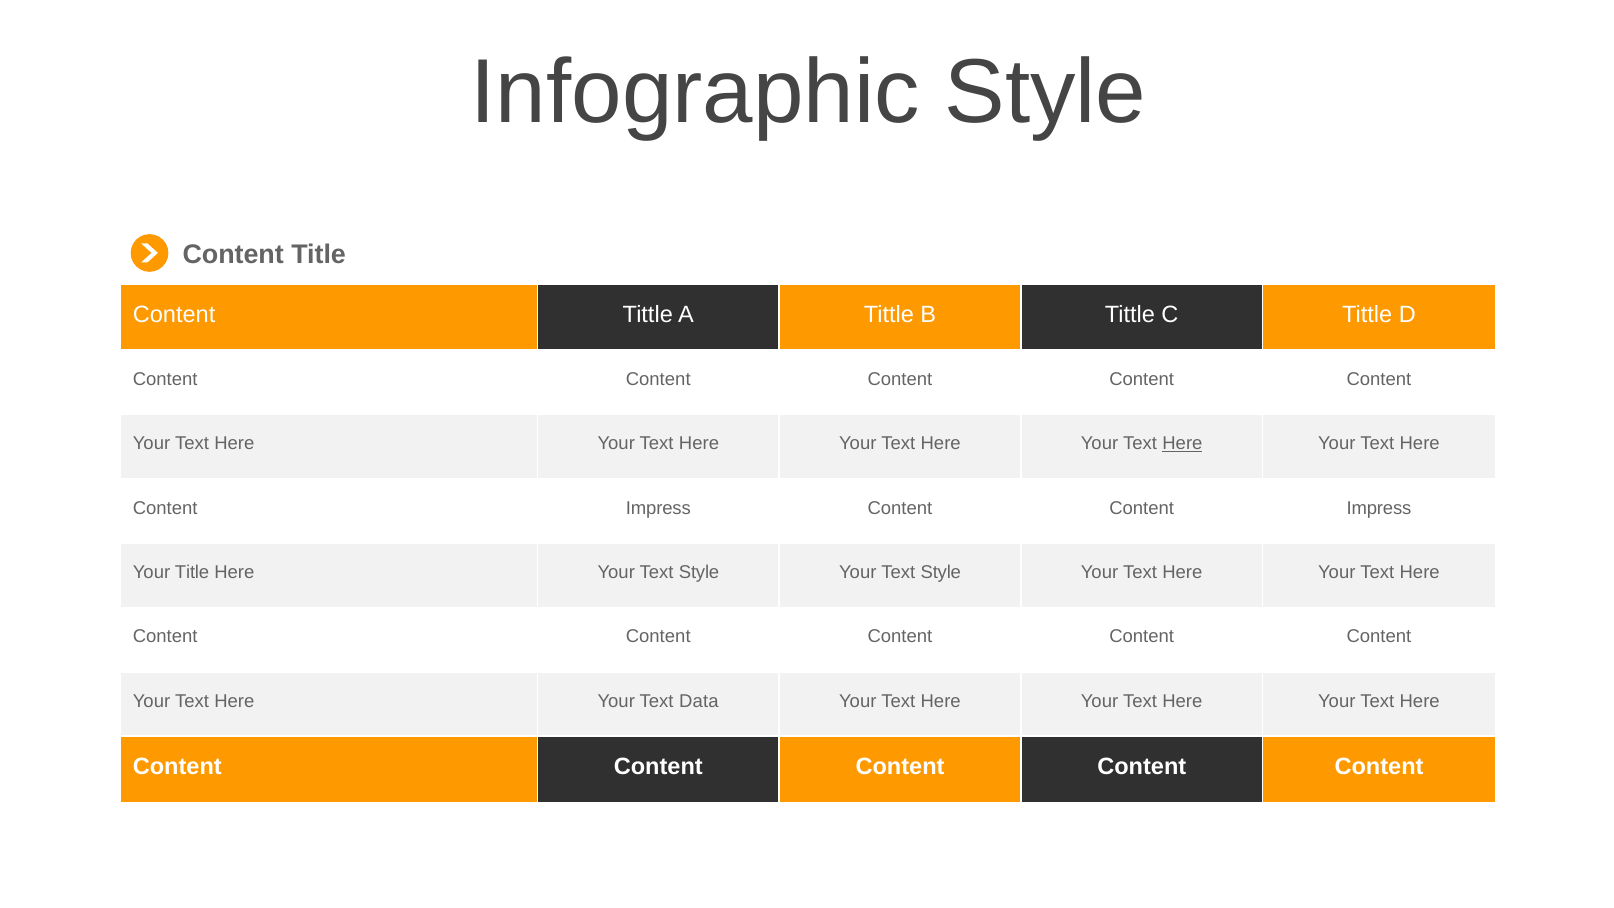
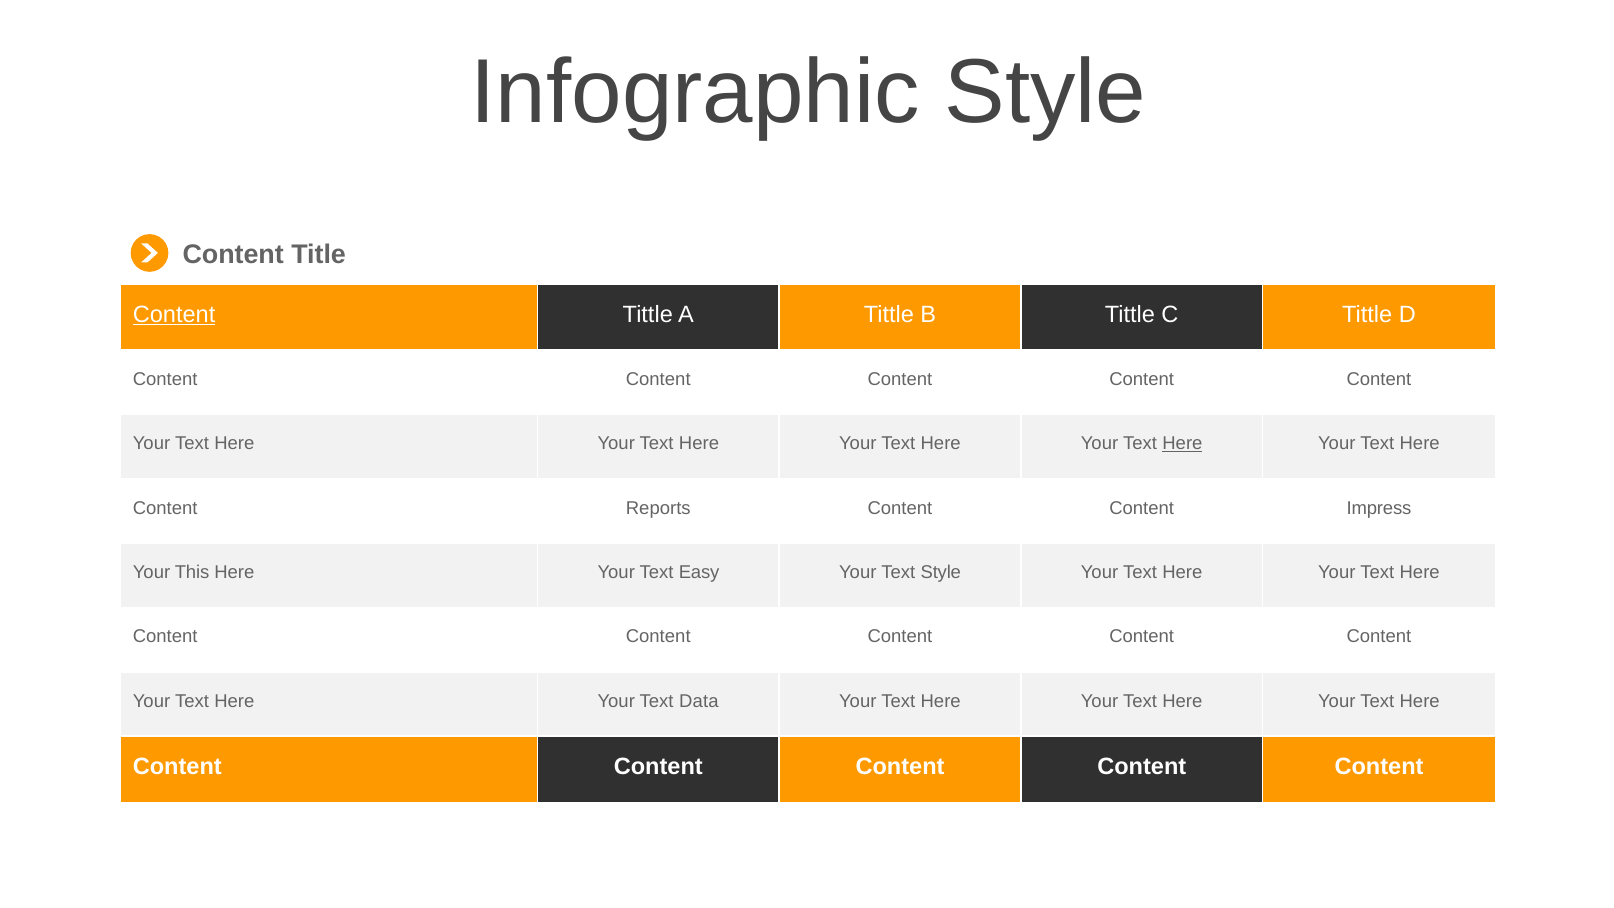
Content underline: none -> present (174, 315)
Impress: Impress -> Reports (658, 508)
Your Title: Title -> This (192, 572)
Here Your Text Style: Style -> Easy (699, 572)
